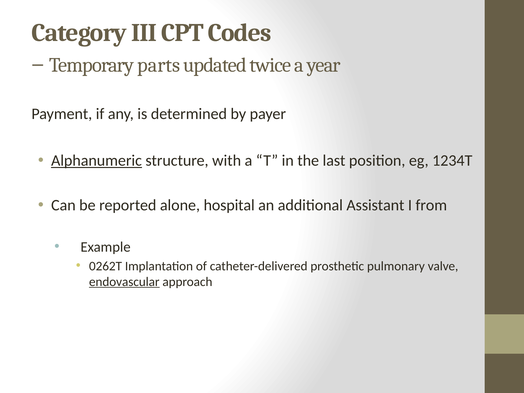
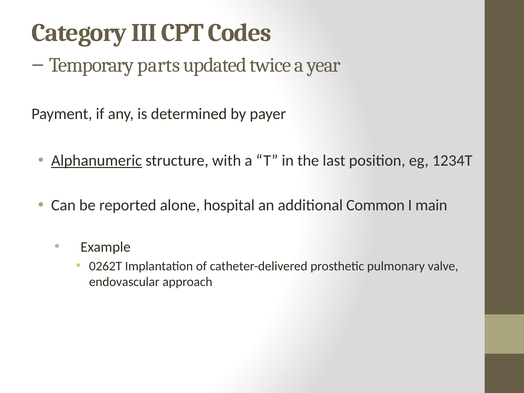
Assistant: Assistant -> Common (375, 205)
from: from -> main (431, 205)
endovascular underline: present -> none (124, 282)
